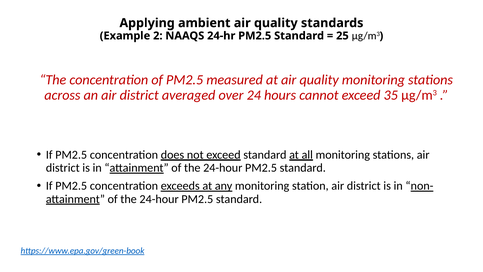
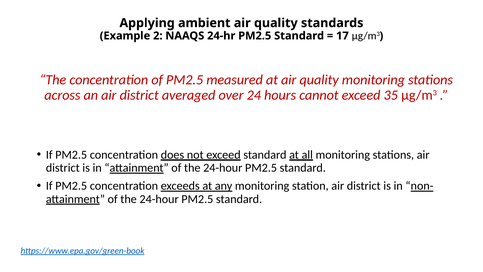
25: 25 -> 17 (342, 36)
